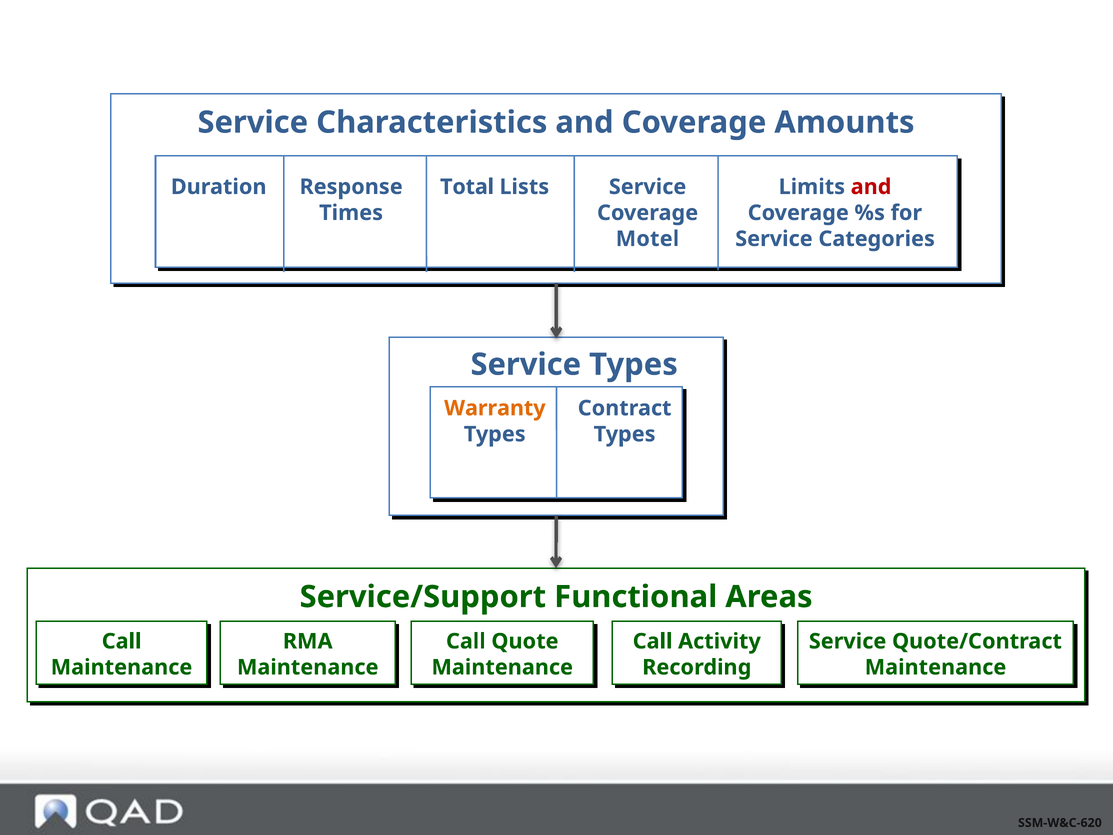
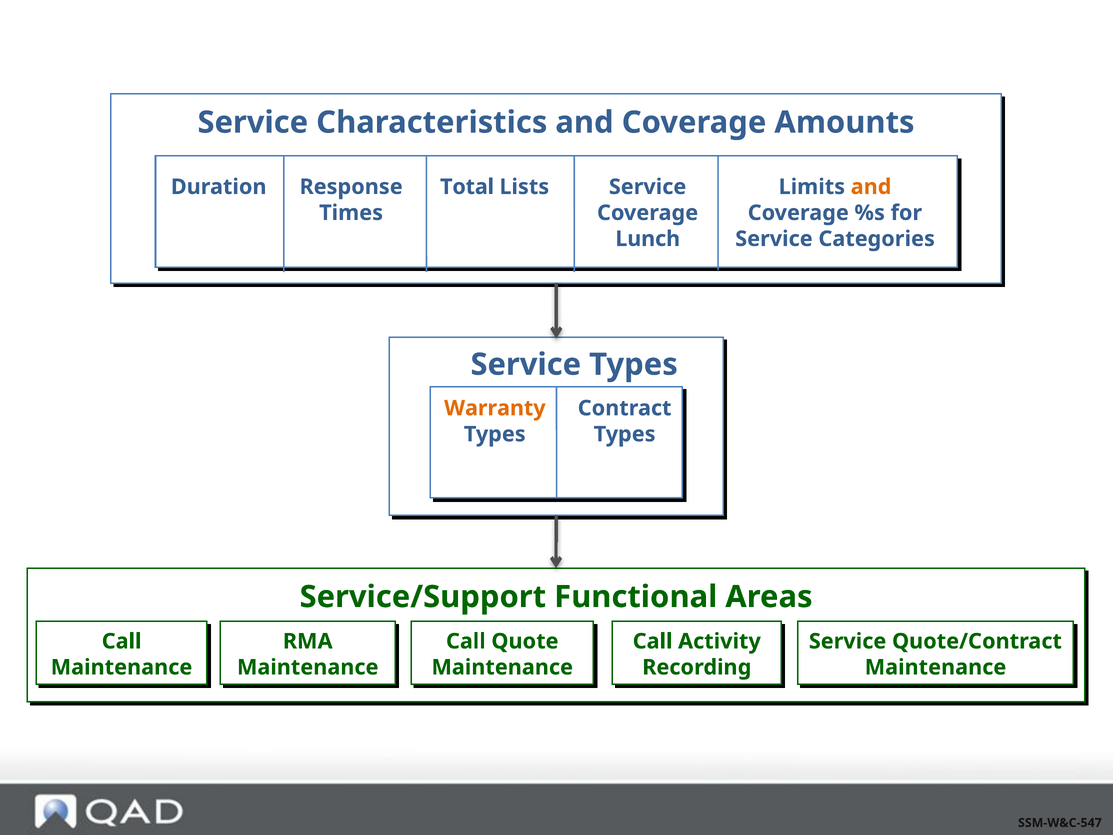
and colour: red -> orange (871, 187)
Motel: Motel -> Lunch (648, 239)
SSM-W&C-620: SSM-W&C-620 -> SSM-W&C-547 (1060, 823)
